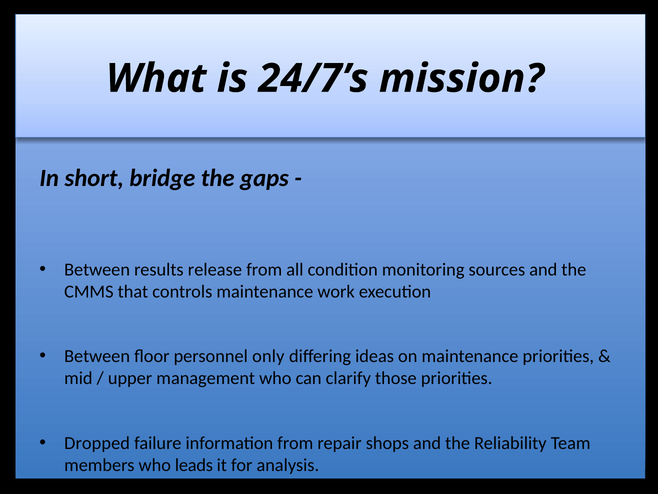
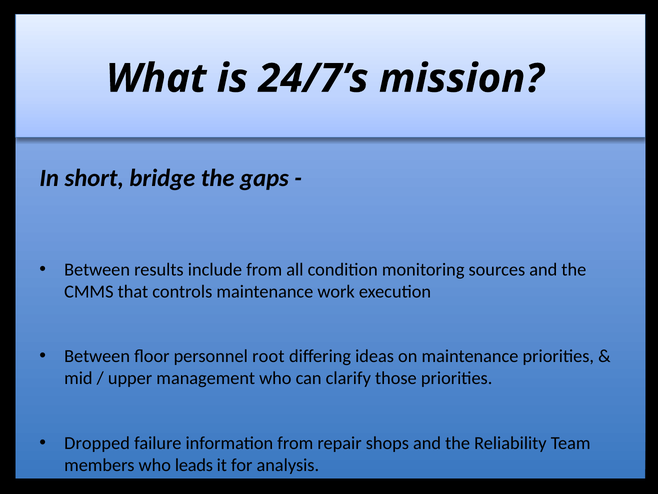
release: release -> include (215, 269)
only: only -> root (268, 356)
